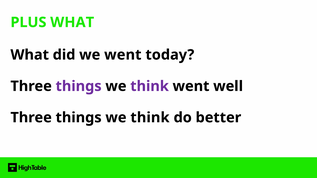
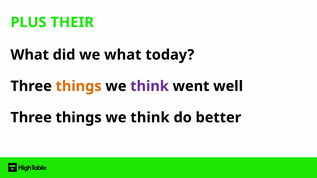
PLUS WHAT: WHAT -> THEIR (72, 22)
we went: went -> what (123, 55)
things colour: purple -> orange (79, 86)
